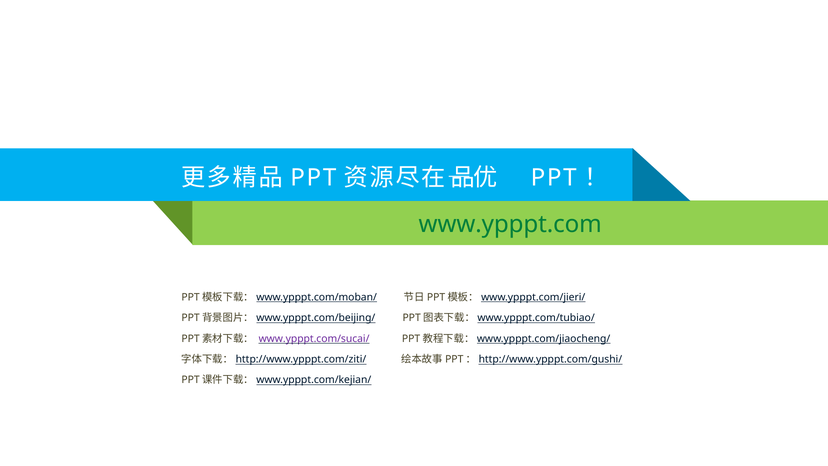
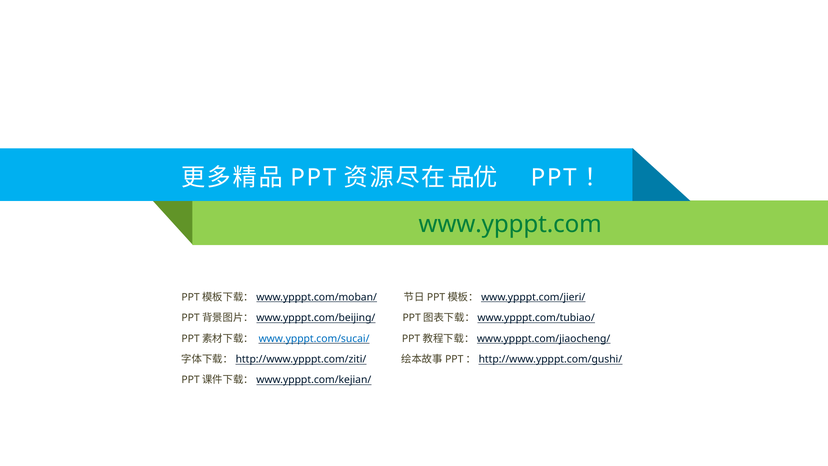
www.ypppt.com/sucai/ colour: purple -> blue (314, 339)
